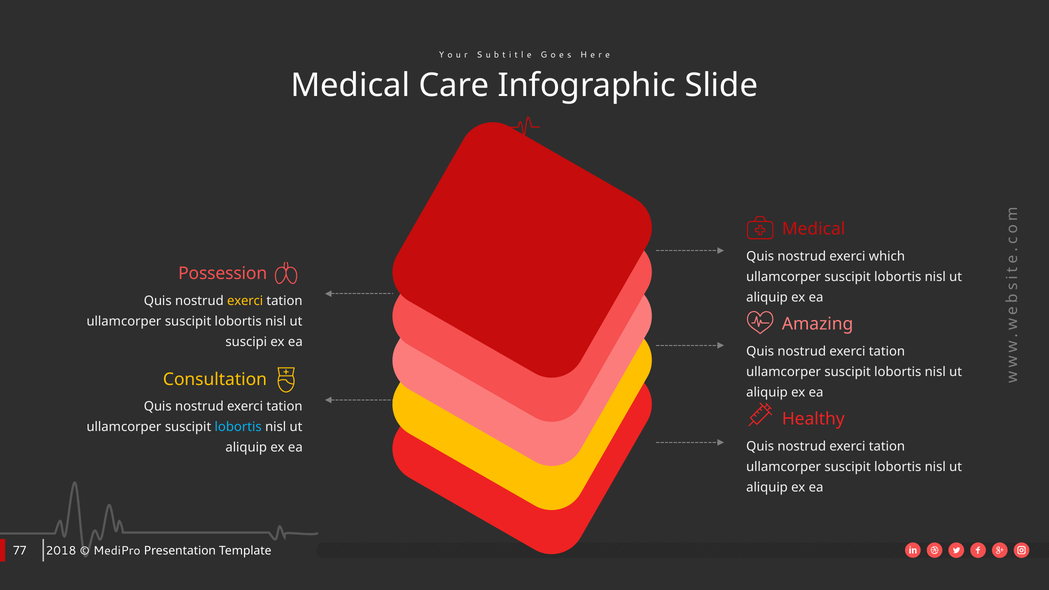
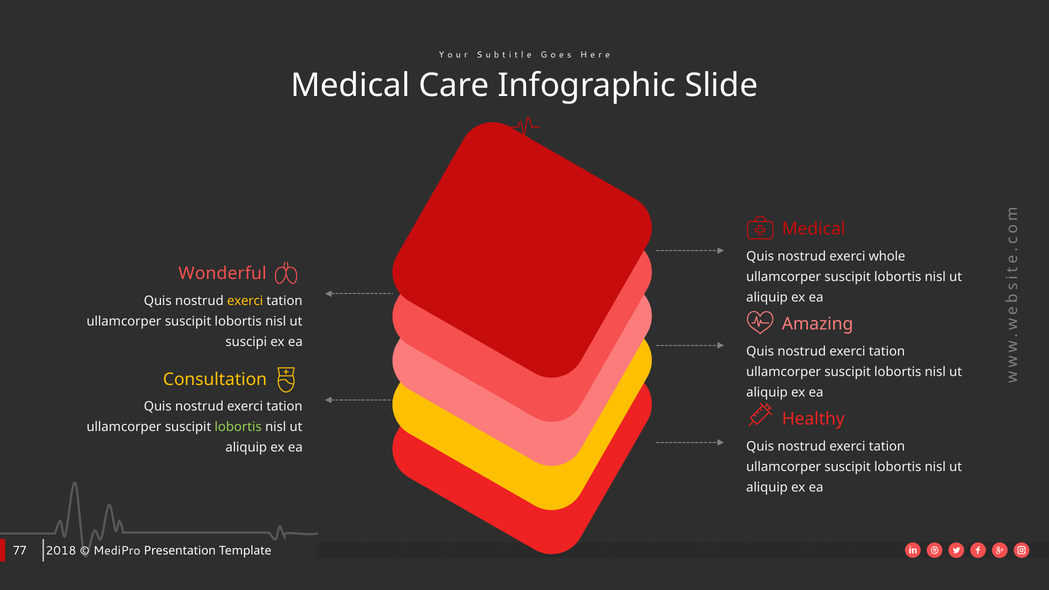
which: which -> whole (887, 257)
Possession: Possession -> Wonderful (223, 274)
lobortis colour: light blue -> light green (238, 427)
